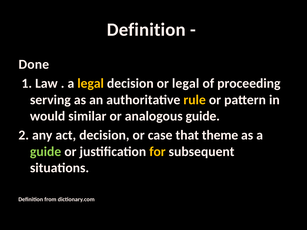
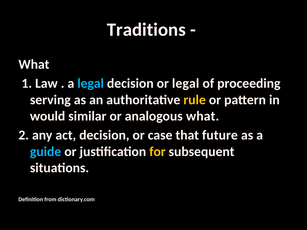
Definition: Definition -> Traditions (146, 30)
Done: Done -> What (34, 64)
legal colour: yellow -> light blue (91, 84)
analogous guide: guide -> what (203, 116)
theme: theme -> future (220, 135)
guide colour: light green -> light blue (46, 152)
